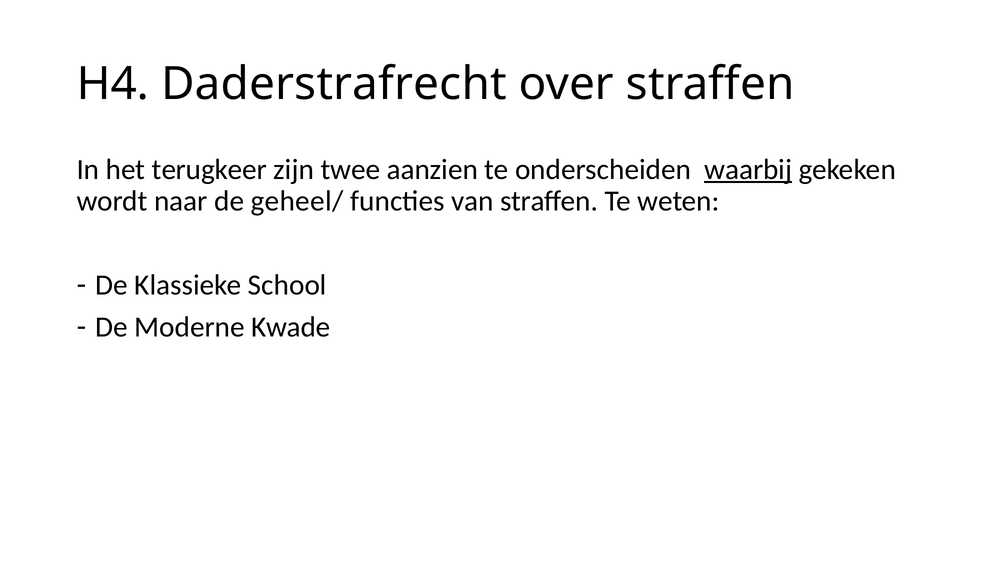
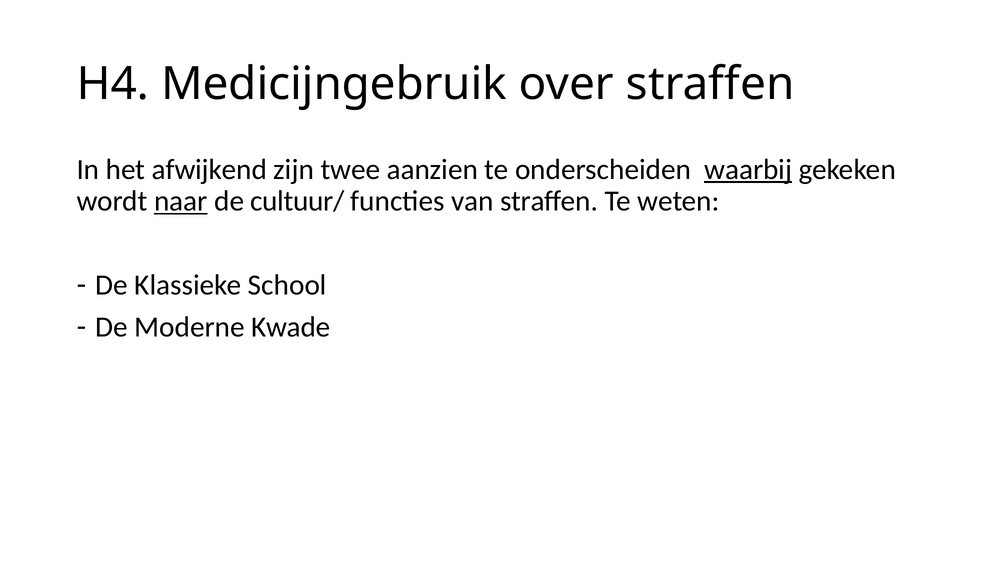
Daderstrafrecht: Daderstrafrecht -> Medicijngebruik (334, 84)
terugkeer: terugkeer -> afwijkend (209, 170)
naar underline: none -> present (181, 201)
geheel/: geheel/ -> cultuur/ (297, 201)
